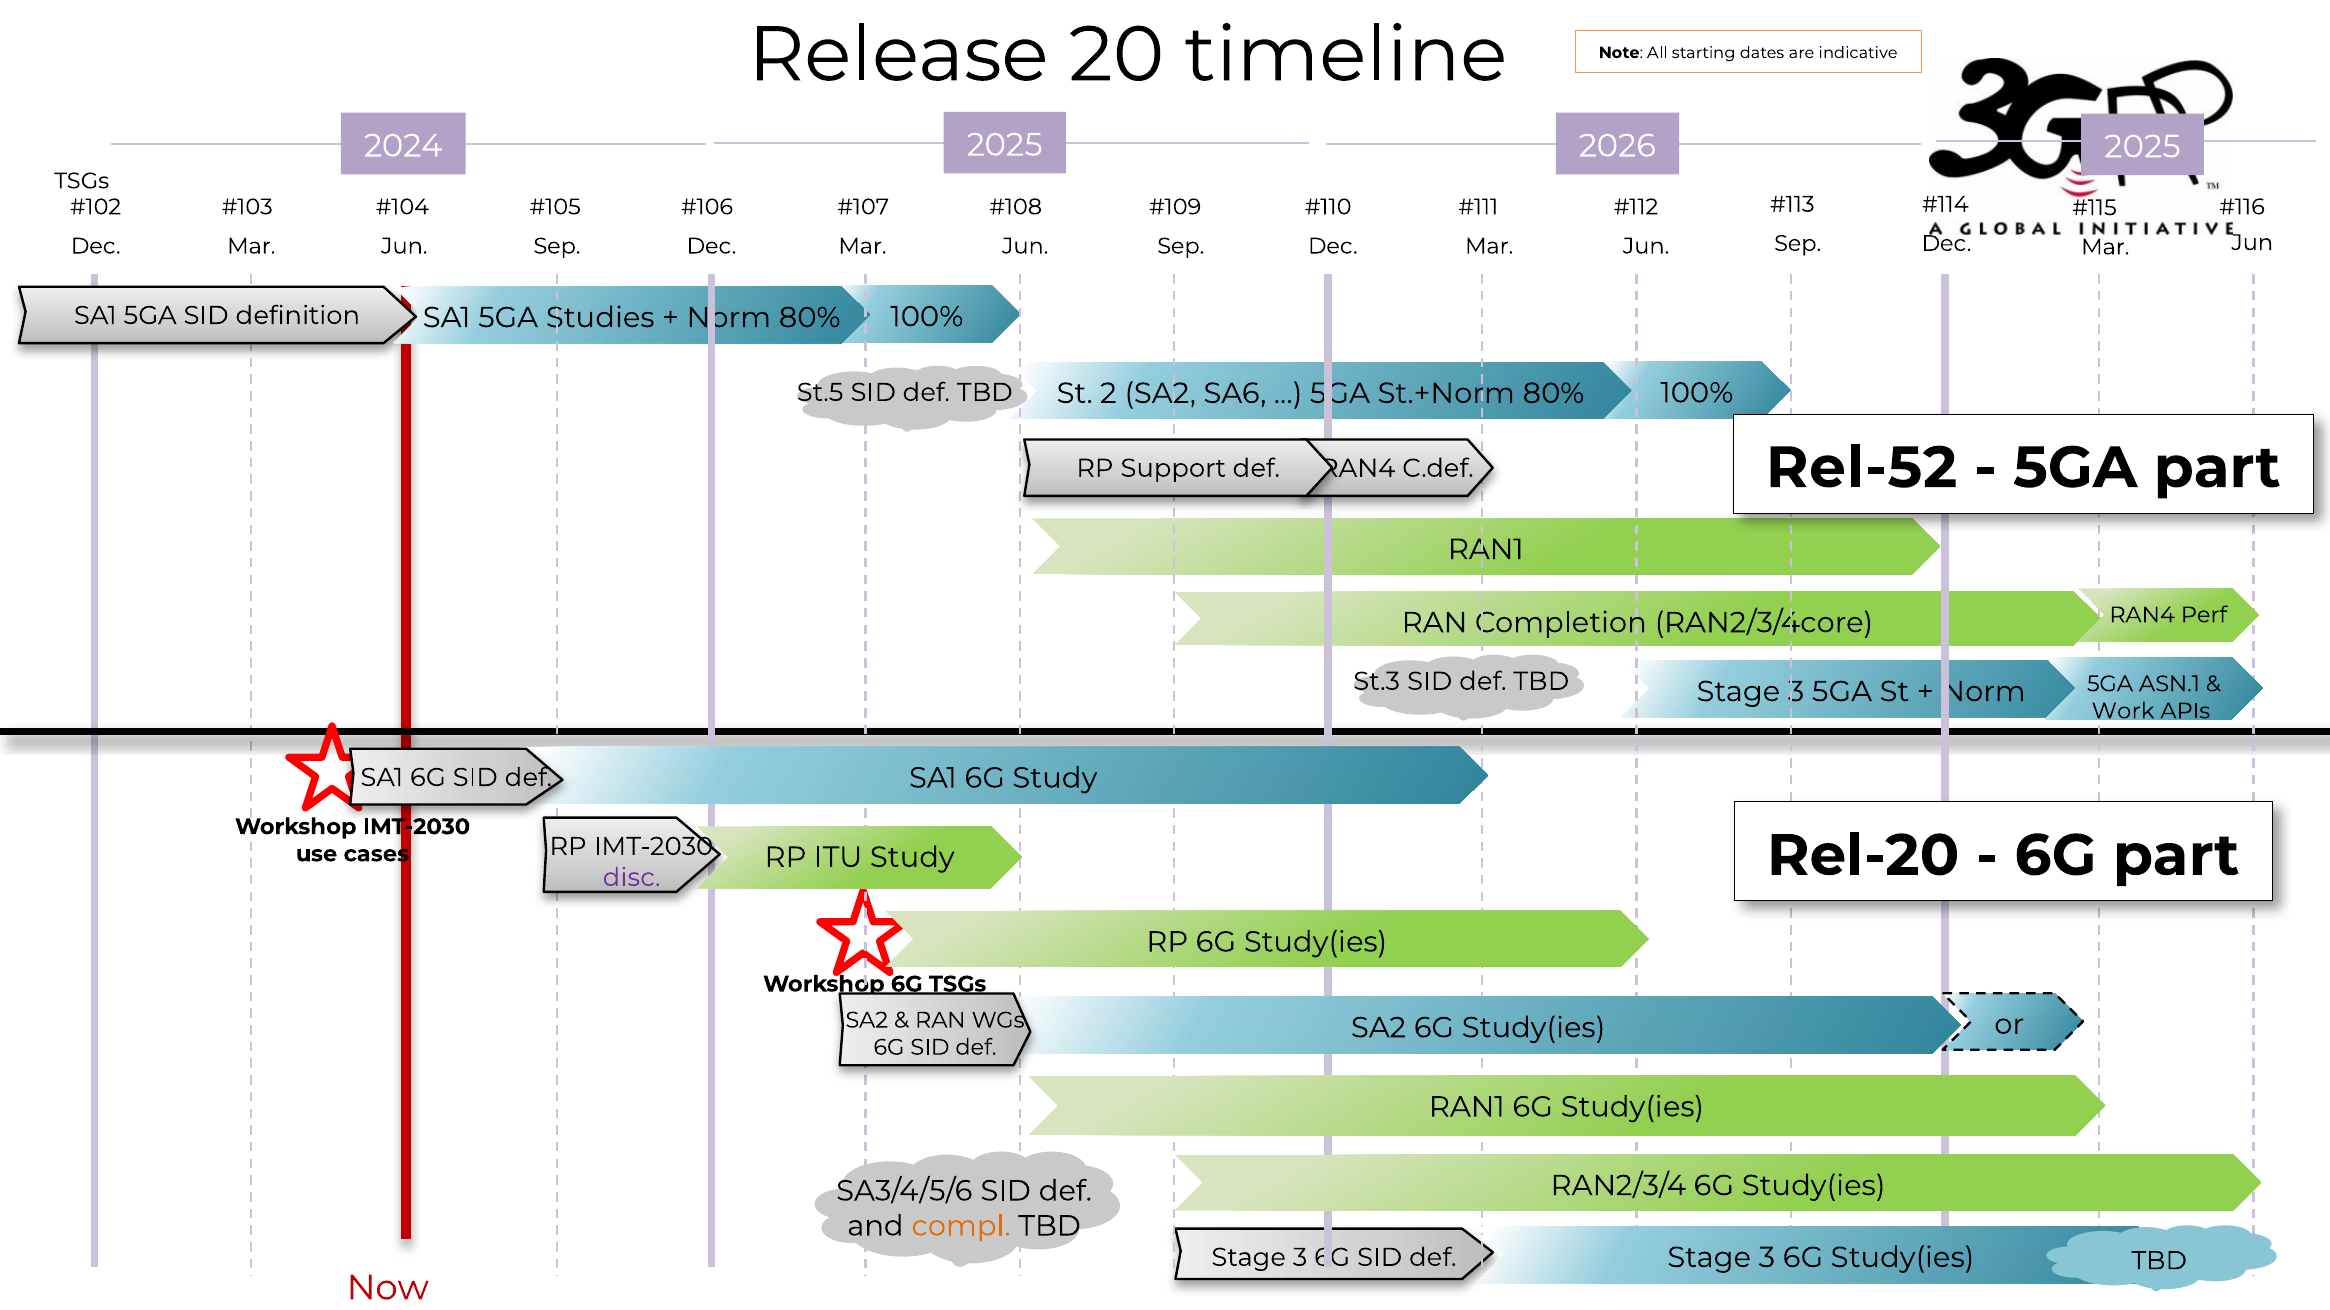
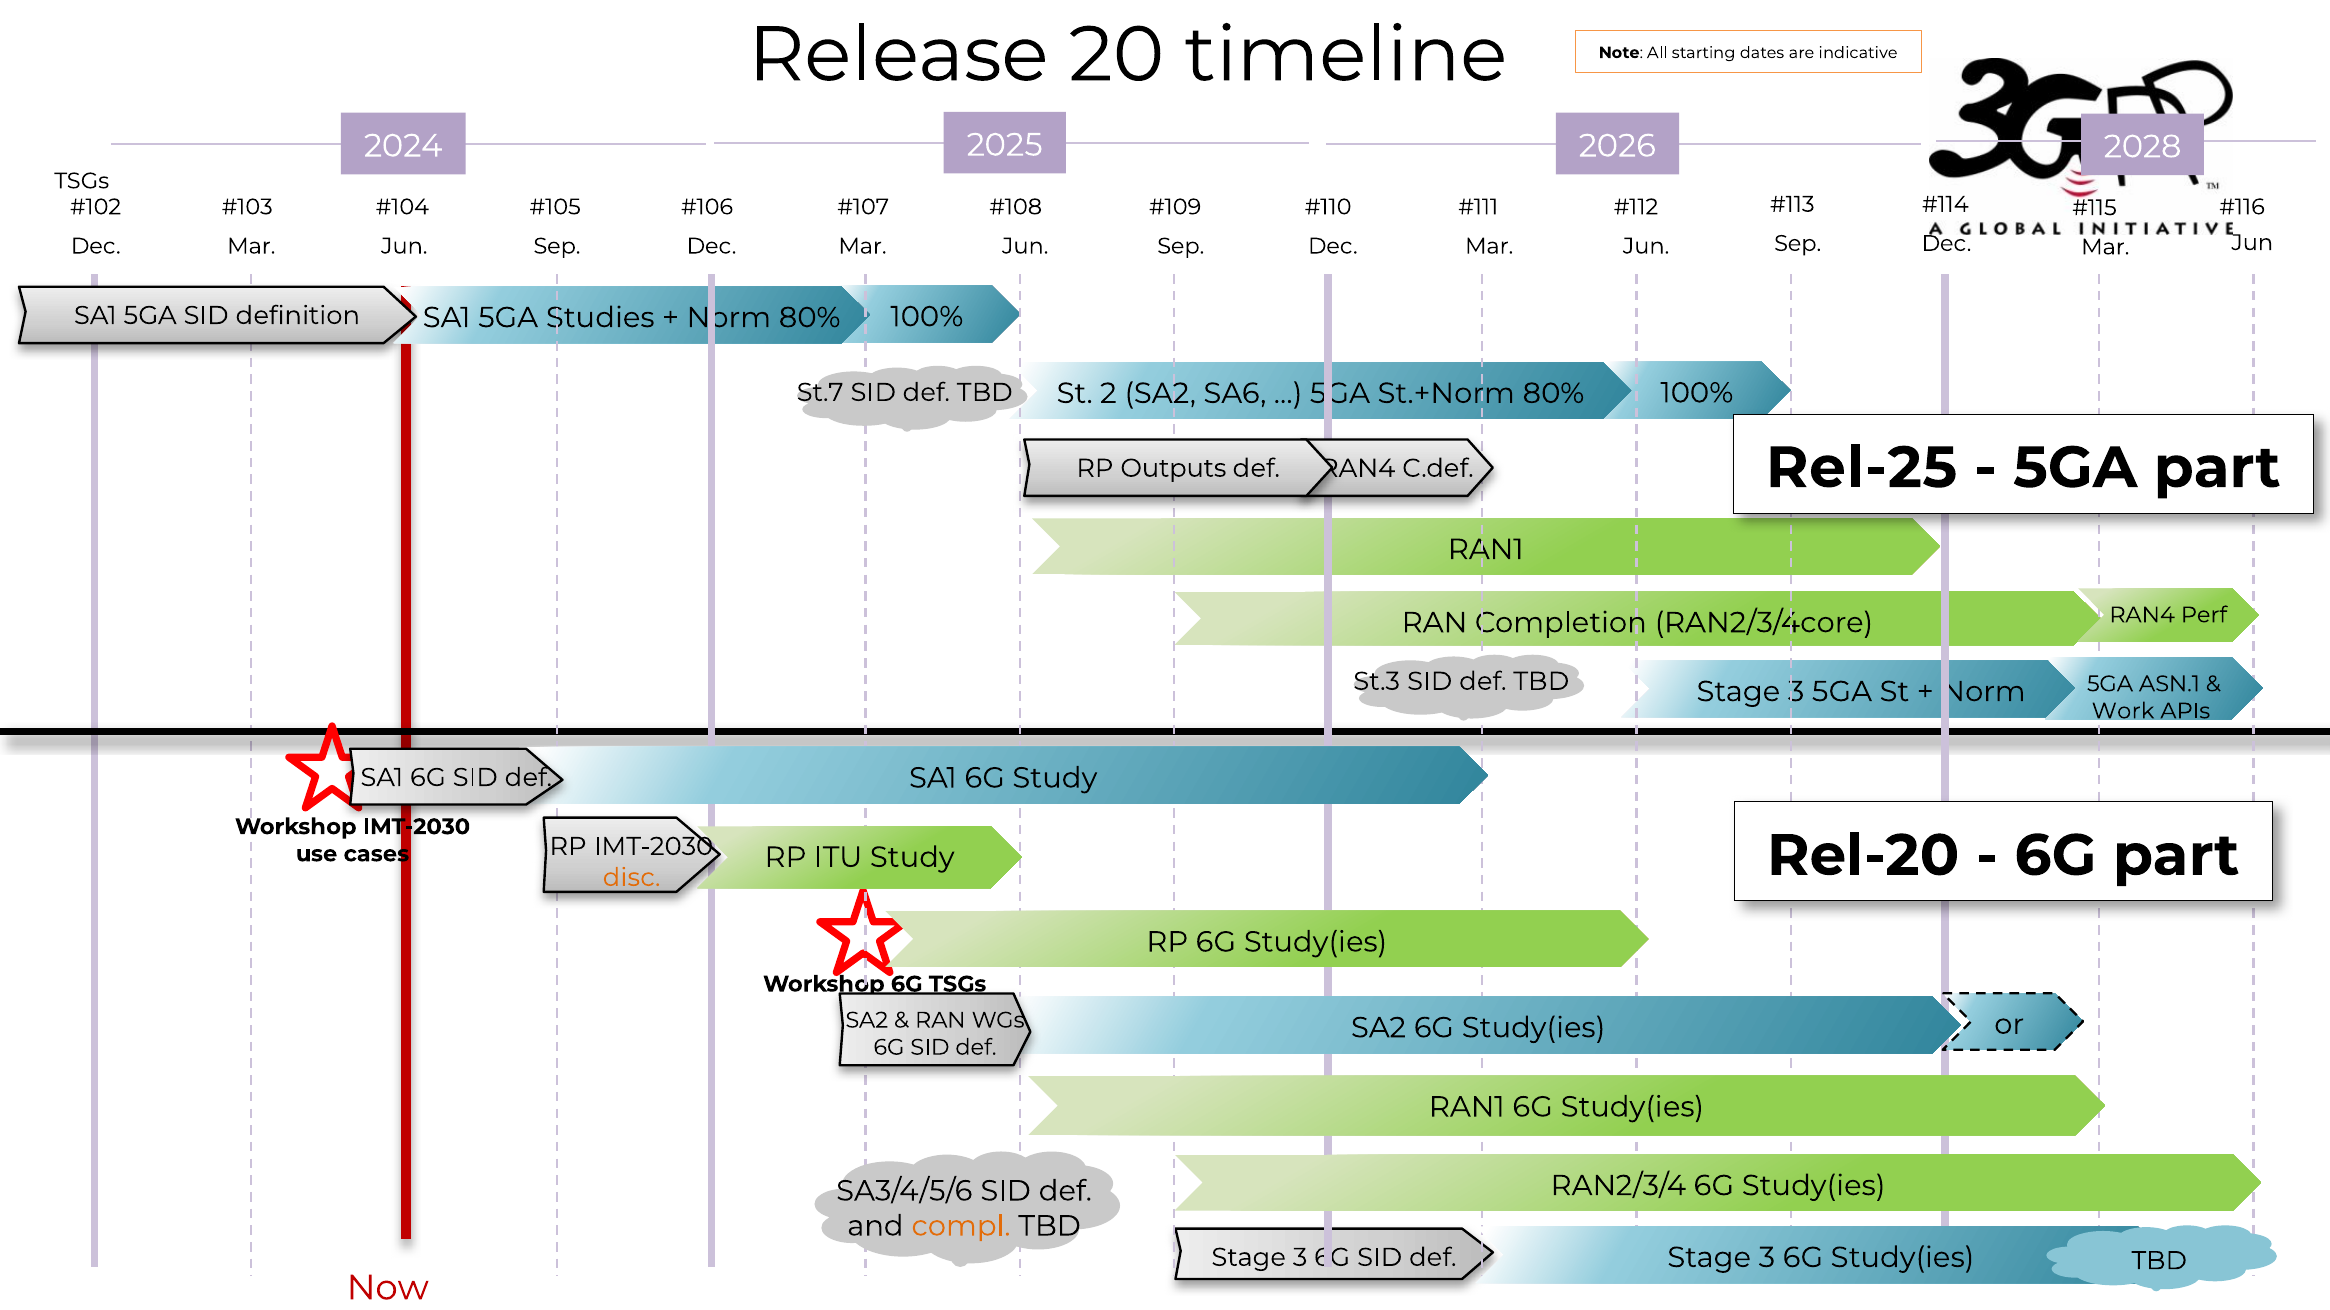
2026 2025: 2025 -> 2028 (2143, 147)
St.5: St.5 -> St.7 (820, 393)
Rel-52: Rel-52 -> Rel-25 (1861, 468)
Support: Support -> Outputs (1173, 468)
disc colour: purple -> orange (632, 878)
